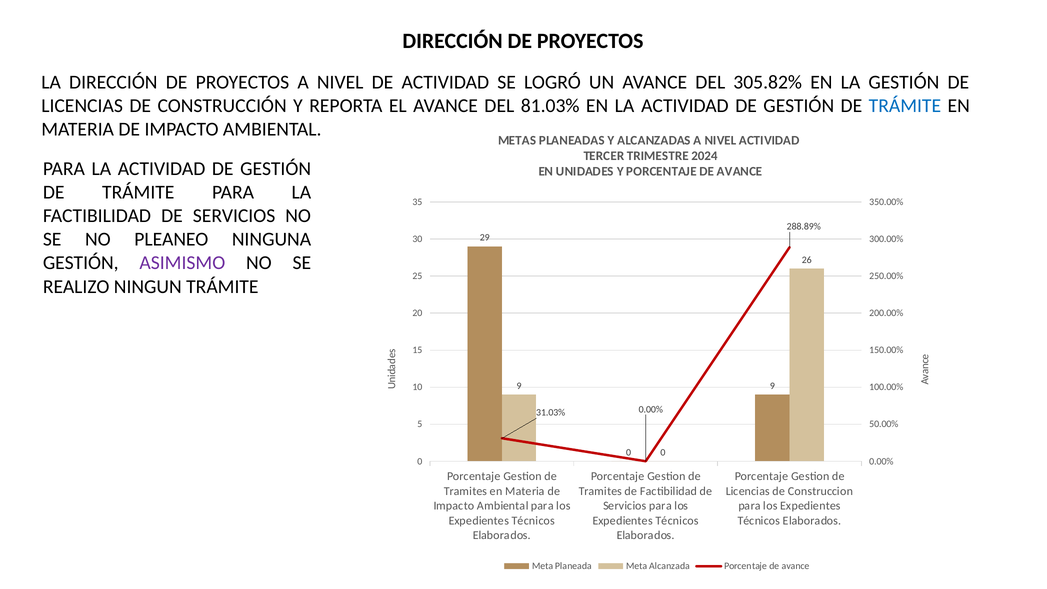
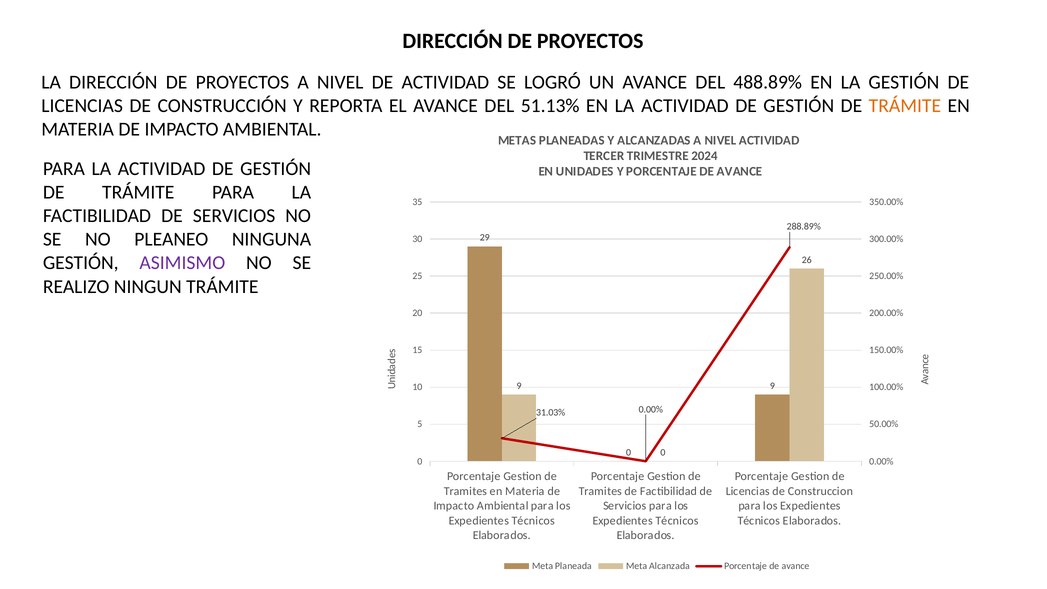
305.82%: 305.82% -> 488.89% (768, 82)
81.03%: 81.03% -> 51.13% (550, 106)
TRÁMITE colour: blue -> orange (905, 106)
